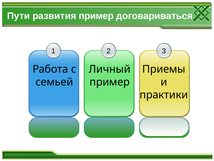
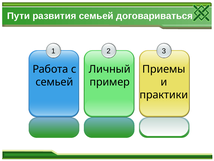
развития пример: пример -> семьей (96, 16)
